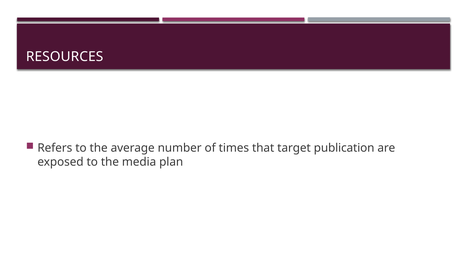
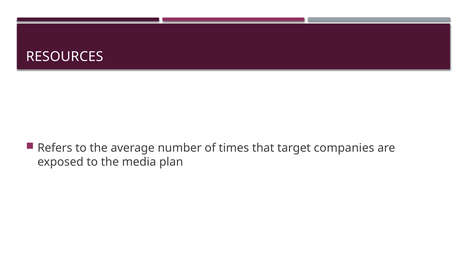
publication: publication -> companies (344, 148)
